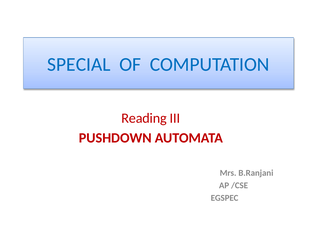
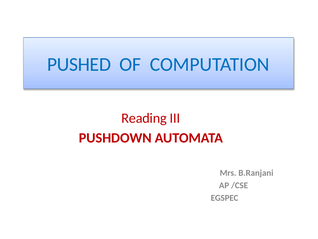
SPECIAL: SPECIAL -> PUSHED (79, 64)
